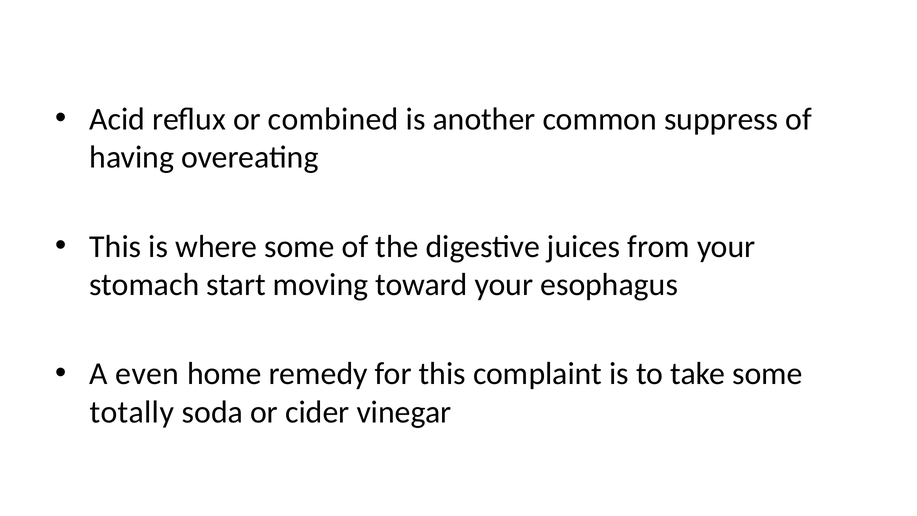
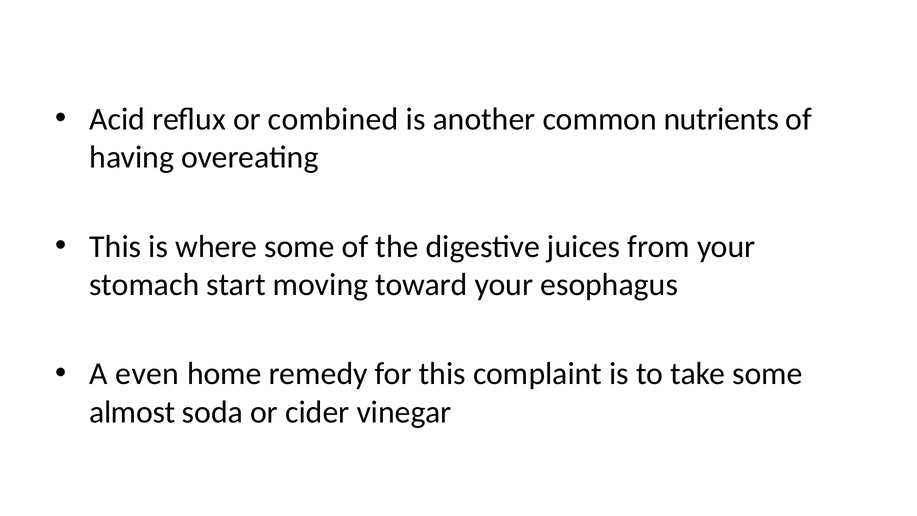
suppress: suppress -> nutrients (721, 119)
totally: totally -> almost (132, 412)
